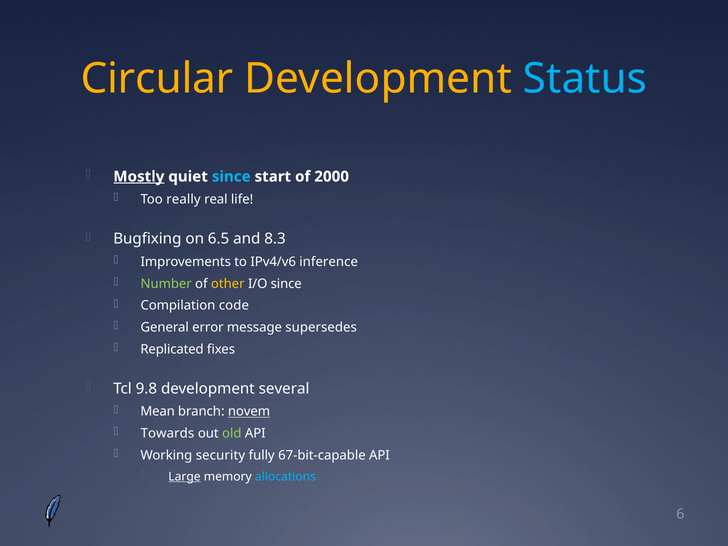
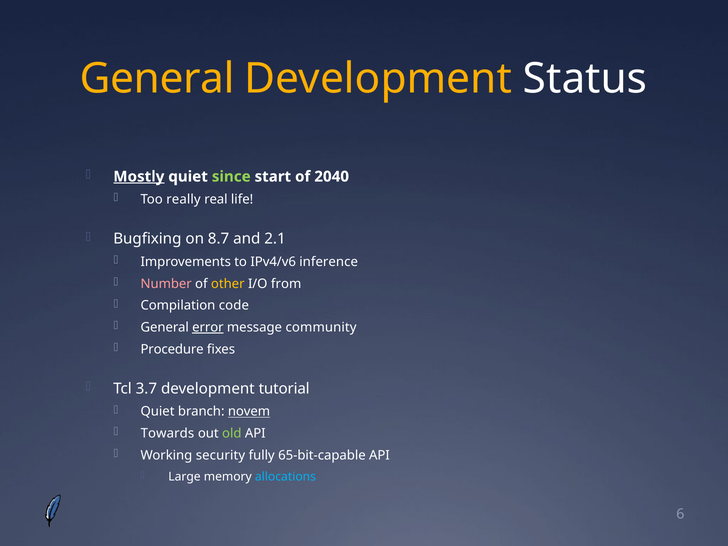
Circular: Circular -> General (157, 79)
Status colour: light blue -> white (585, 79)
since colour: light blue -> light green (231, 177)
2000: 2000 -> 2040 (332, 177)
6.5: 6.5 -> 8.7 (219, 239)
8.3: 8.3 -> 2.1 (275, 239)
Number colour: light green -> pink (166, 284)
I/O since: since -> from (286, 284)
error underline: none -> present (208, 327)
supersedes: supersedes -> community (321, 327)
Replicated: Replicated -> Procedure (172, 349)
9.8: 9.8 -> 3.7 (146, 389)
several: several -> tutorial (284, 389)
Mean: Mean -> Quiet (158, 412)
67-bit-capable: 67-bit-capable -> 65-bit-capable (322, 455)
Large underline: present -> none (185, 477)
